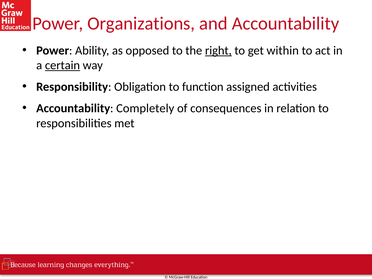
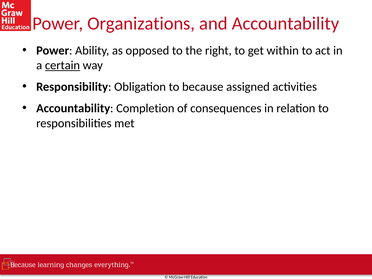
right underline: present -> none (218, 50)
function: function -> because (203, 87)
Completely: Completely -> Completion (145, 108)
